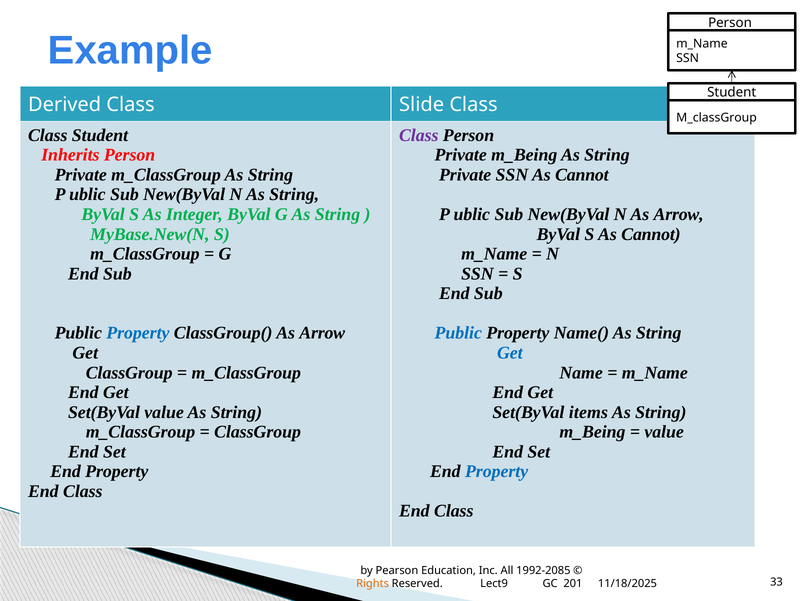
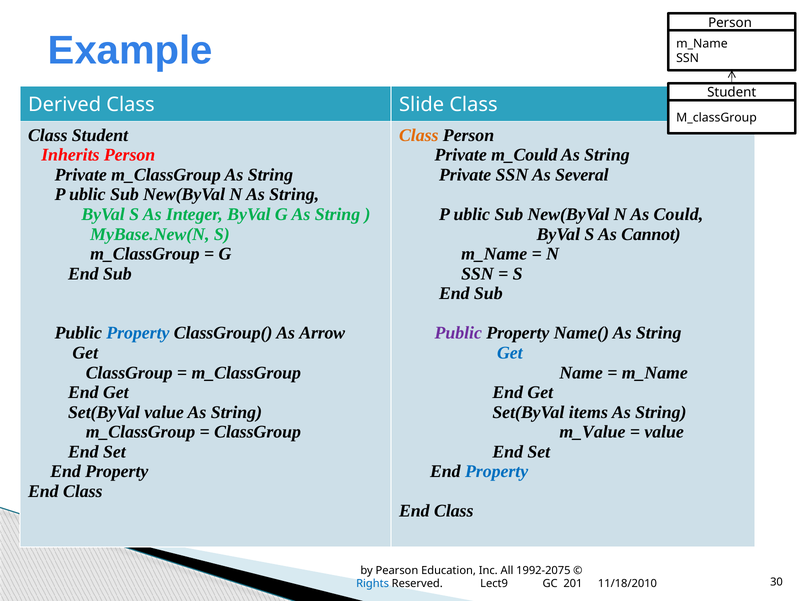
Class colour: purple -> orange (419, 135)
Private m_Being: m_Being -> m_Could (524, 155)
SSN As Cannot: Cannot -> Several (582, 175)
N As Arrow: Arrow -> Could (678, 215)
Public colour: blue -> purple (458, 333)
m_Being: m_Being -> m_Value (592, 432)
1992-2085: 1992-2085 -> 1992-2075 (543, 571)
Rights colour: orange -> blue (373, 584)
11/18/2025: 11/18/2025 -> 11/18/2010 (627, 584)
33: 33 -> 30 (776, 583)
